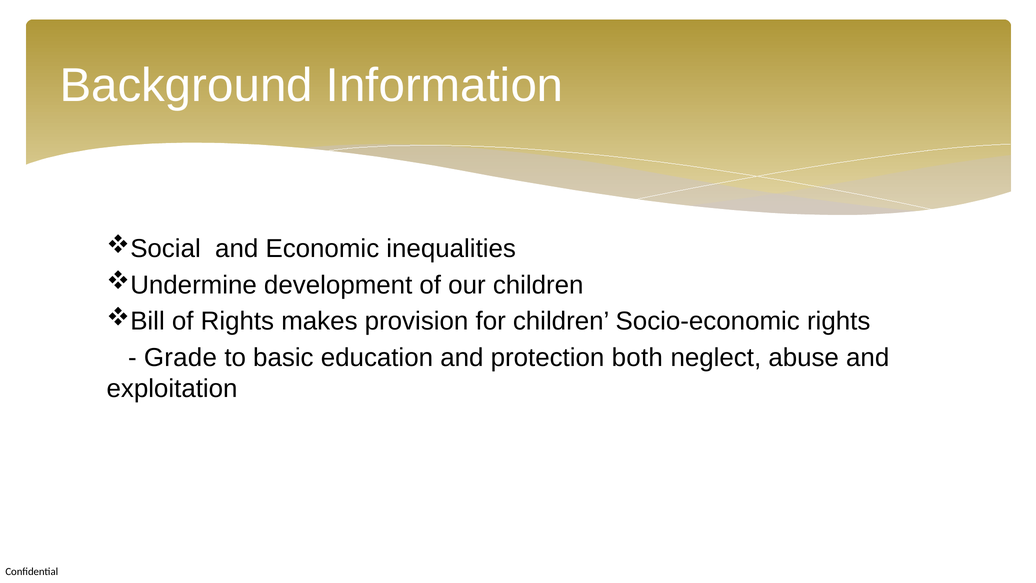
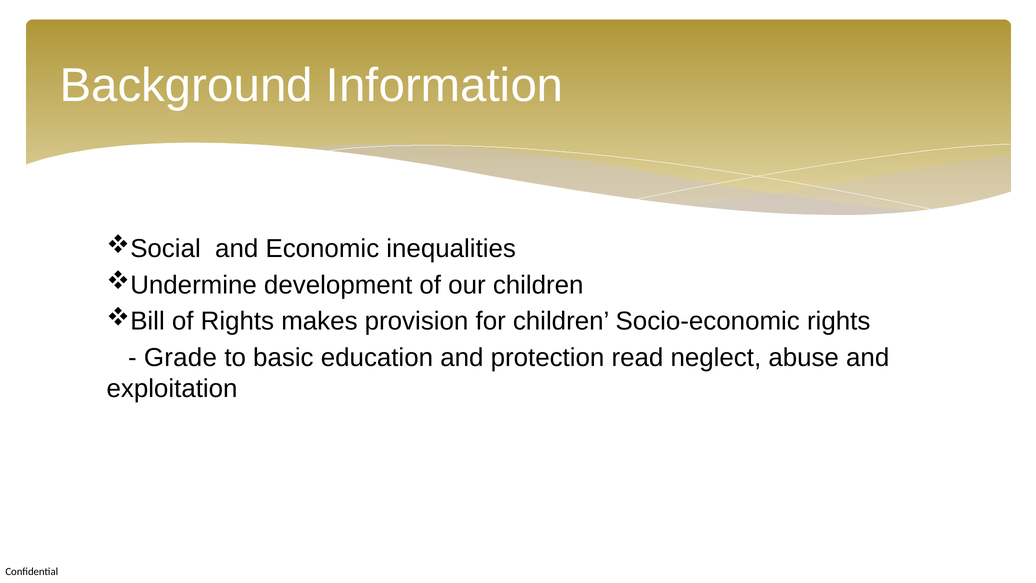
both: both -> read (637, 357)
